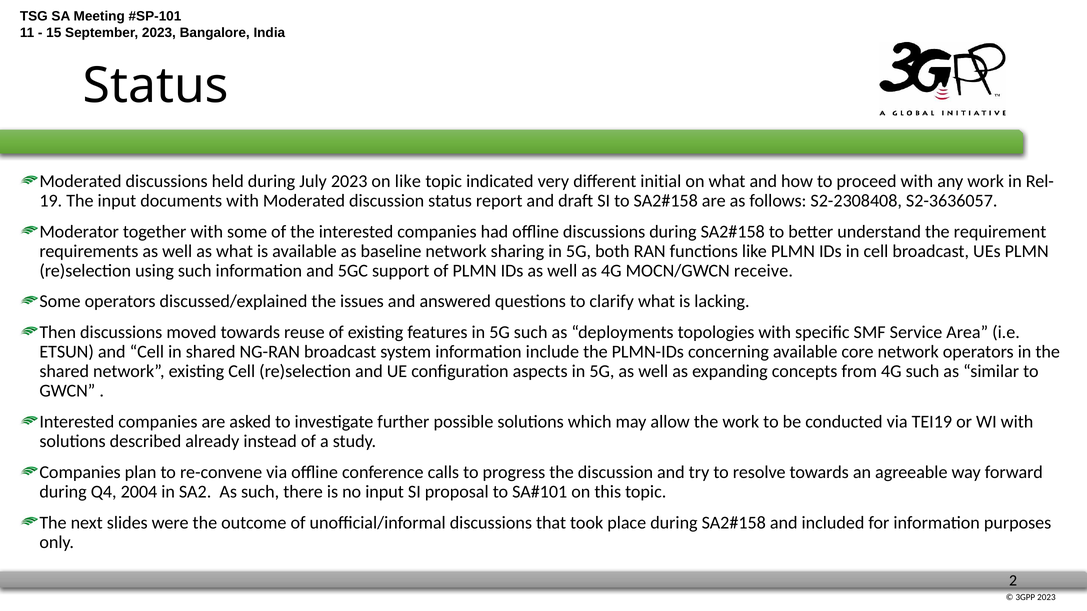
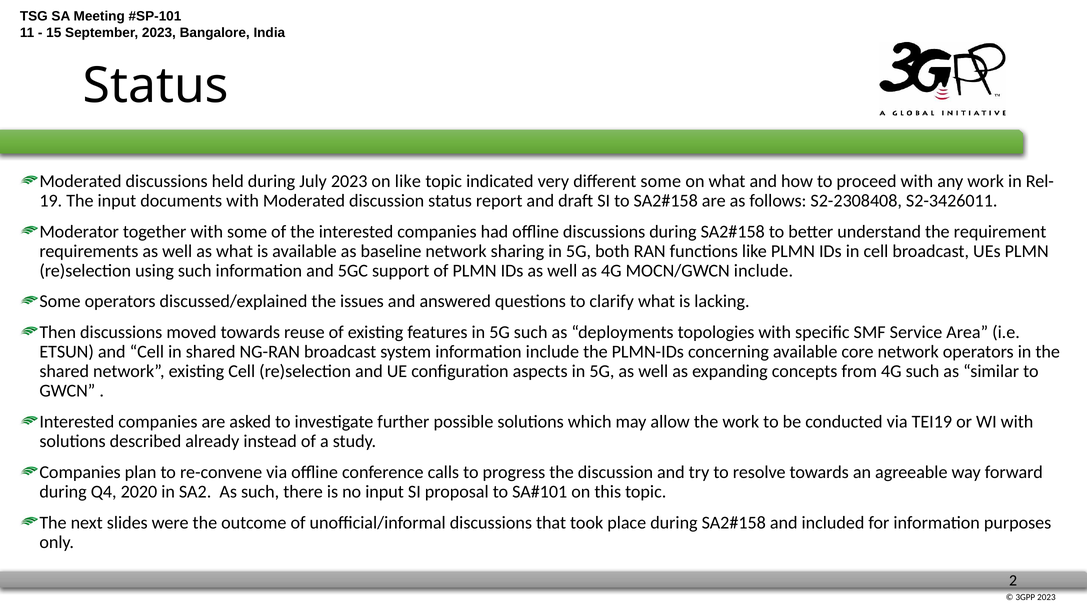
different initial: initial -> some (661, 181)
S2-3636057: S2-3636057 -> S2-3426011 (952, 201)
MOCN/GWCN receive: receive -> include (763, 271)
2004: 2004 -> 2020 (139, 492)
